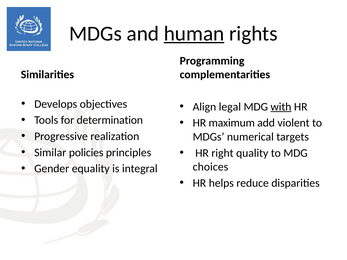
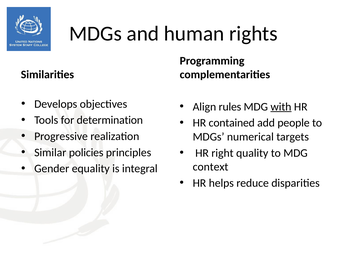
human underline: present -> none (194, 34)
legal: legal -> rules (230, 107)
maximum: maximum -> contained (232, 123)
violent: violent -> people (294, 123)
choices: choices -> context (211, 167)
